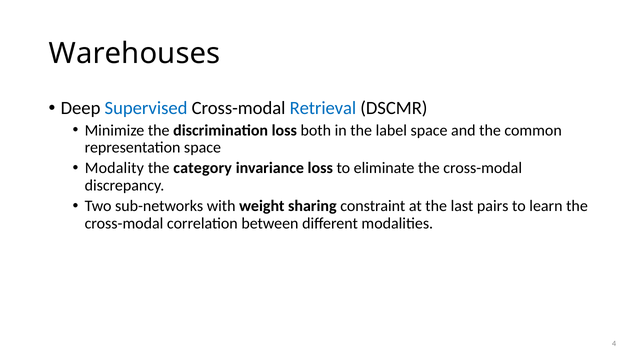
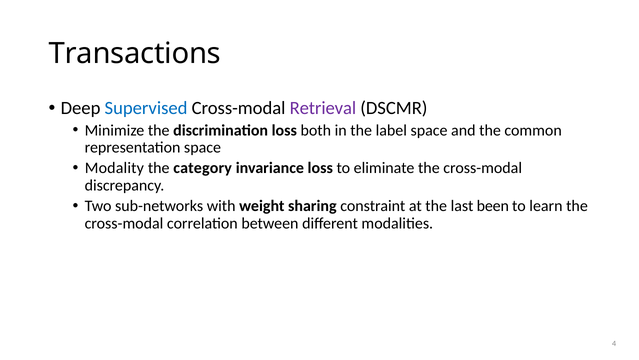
Warehouses: Warehouses -> Transactions (135, 54)
Retrieval colour: blue -> purple (323, 108)
pairs: pairs -> been (493, 206)
